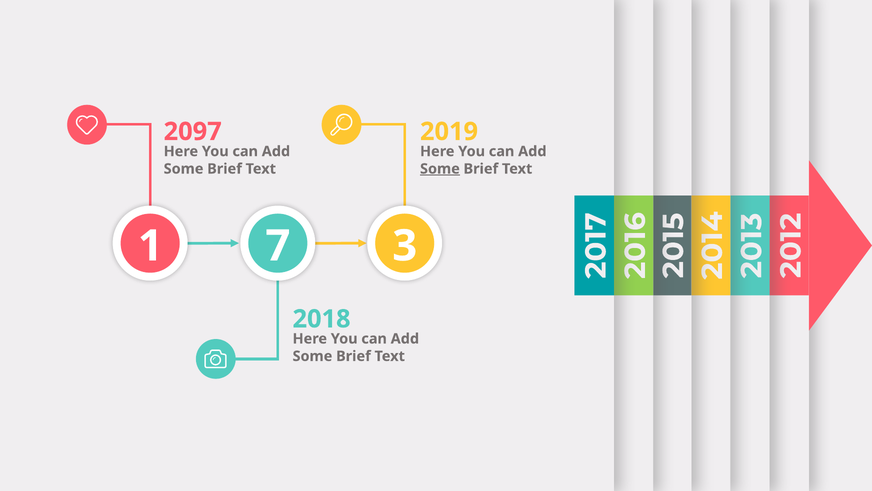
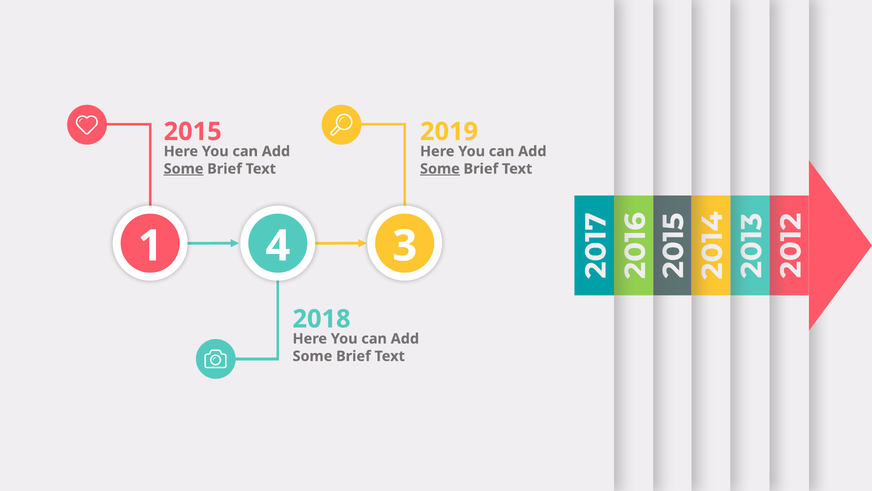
2097: 2097 -> 2015 (193, 131)
Some underline: none -> present (184, 169)
7: 7 -> 4 (278, 246)
